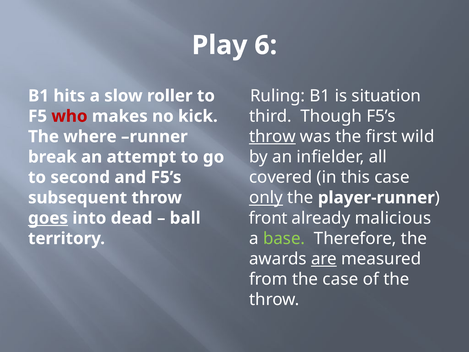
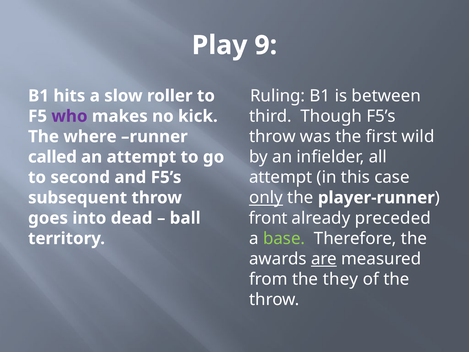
6: 6 -> 9 (266, 45)
situation: situation -> between (386, 96)
who colour: red -> purple (69, 116)
throw underline: present -> none (272, 136)
break: break -> called (52, 157)
covered: covered -> attempt (281, 177)
malicious: malicious -> preceded (393, 218)
goes underline: present -> none (48, 218)
the case: case -> they (340, 279)
